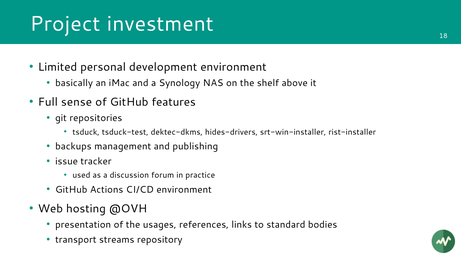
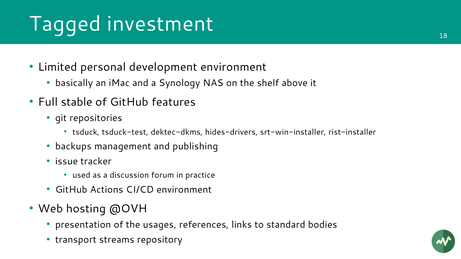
Project: Project -> Tagged (65, 24)
sense: sense -> stable (77, 102)
